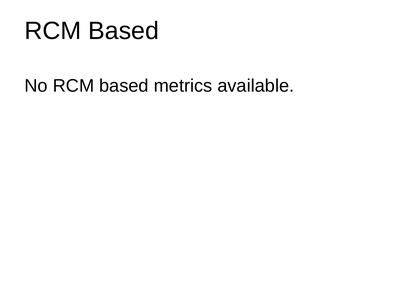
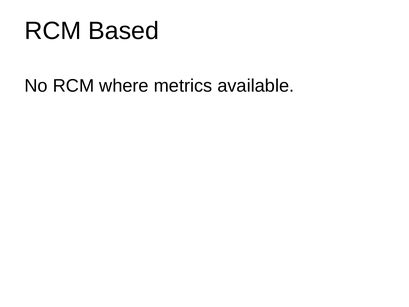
No RCM based: based -> where (124, 86)
